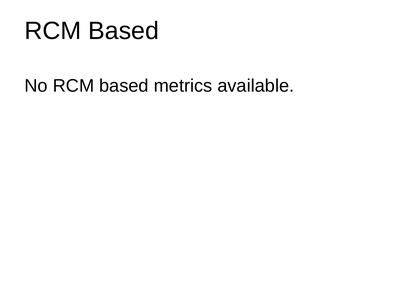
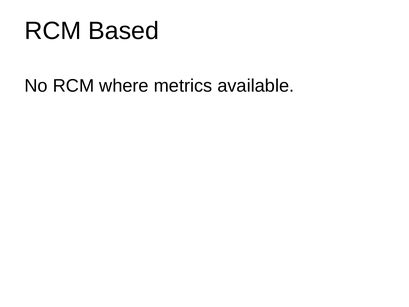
No RCM based: based -> where (124, 86)
